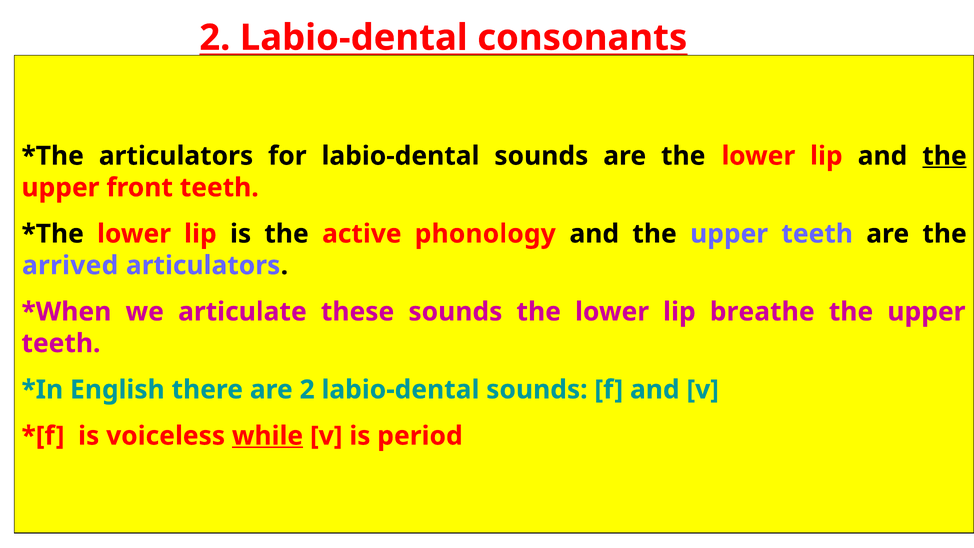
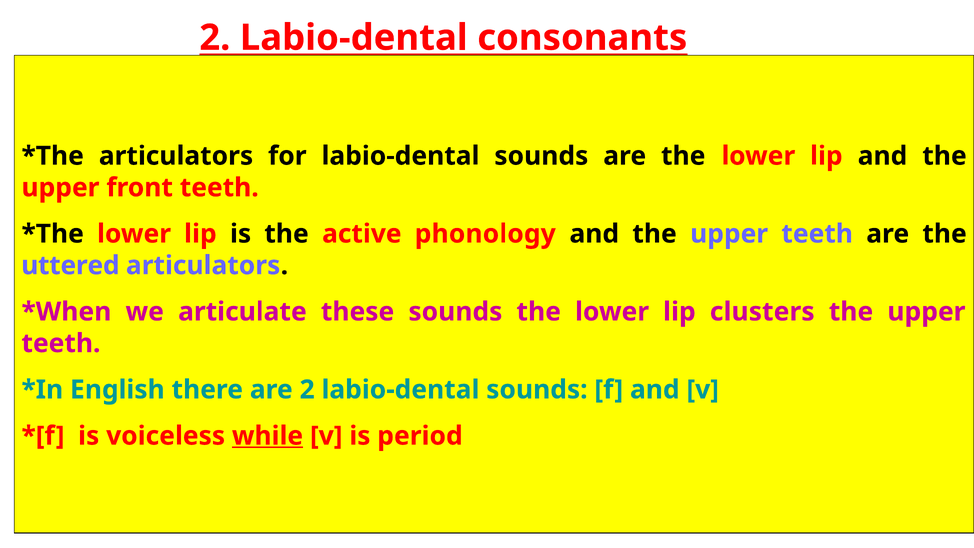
the underline: present -> none (945, 156)
arrived: arrived -> uttered (70, 265)
breathe: breathe -> clusters (762, 312)
